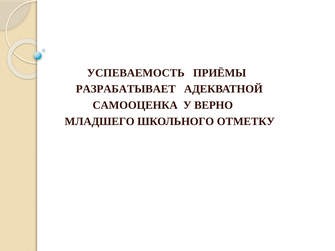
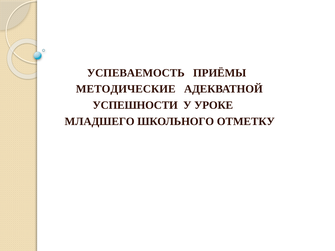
РАЗРАБАТЫВАЕТ: РАЗРАБАТЫВАЕТ -> МЕТОДИЧЕСКИЕ (126, 89)
САМООЦЕНКА: САМООЦЕНКА -> УСПЕШНОСТИ (135, 105)
ВЕРНО: ВЕРНО -> УРОКЕ (214, 105)
